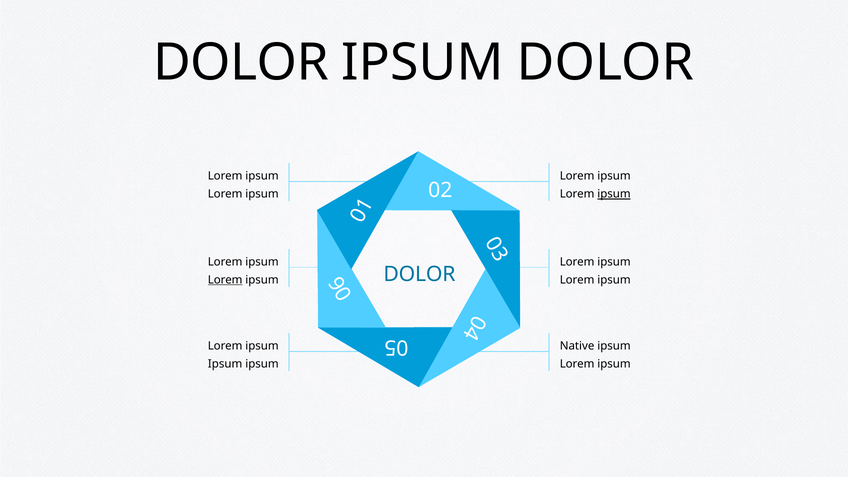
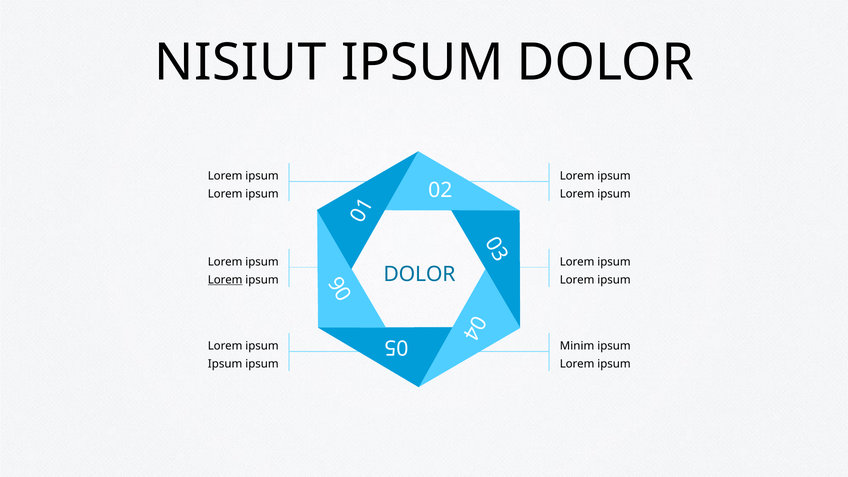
DOLOR: DOLOR -> NISIUT (240, 62)
ipsum underline: present -> none (614, 194)
Native: Native -> Minim (577, 346)
